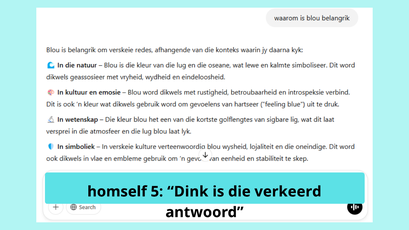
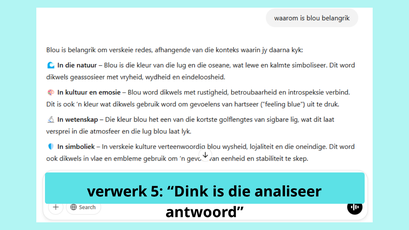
homself: homself -> verwerk (117, 192)
verkeerd: verkeerd -> analiseer (288, 192)
